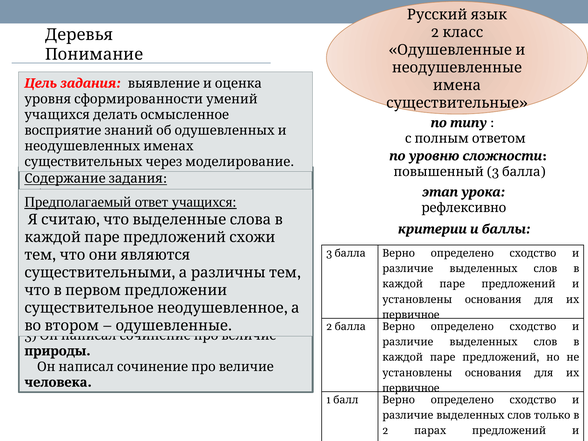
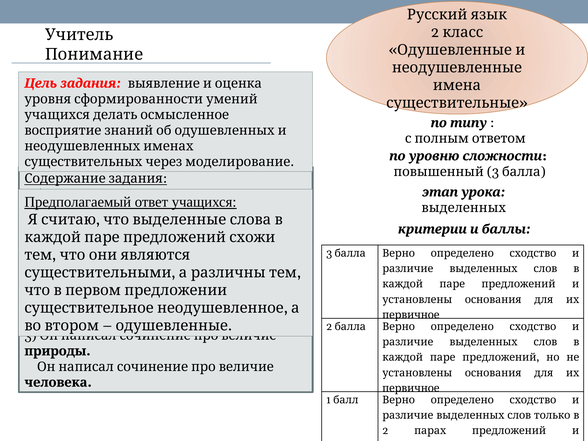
Деревья: Деревья -> Учитель (79, 35)
рефлексивно: рефлексивно -> выделенных (464, 208)
